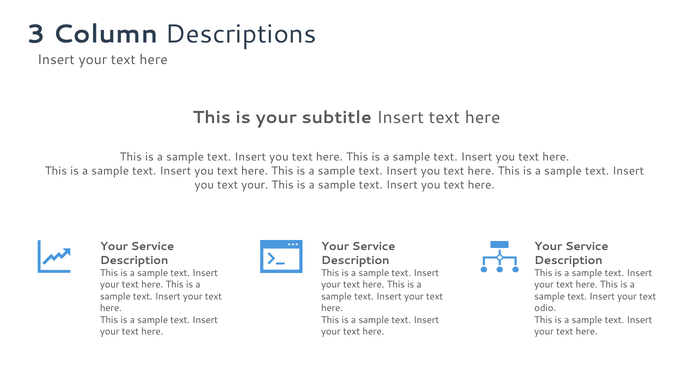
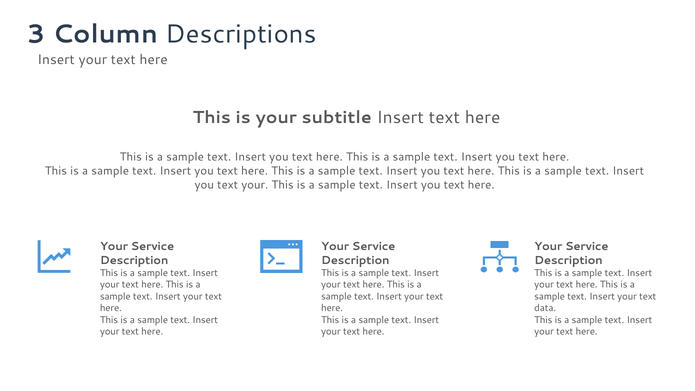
odio: odio -> data (545, 308)
